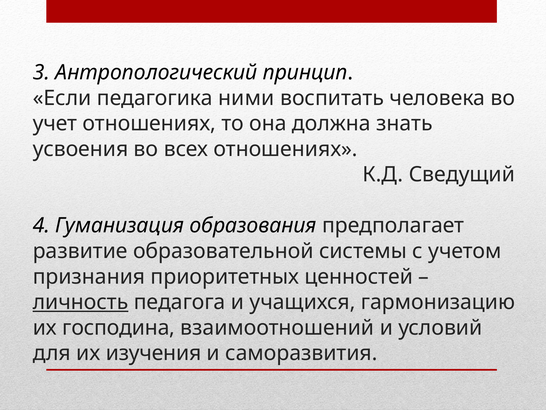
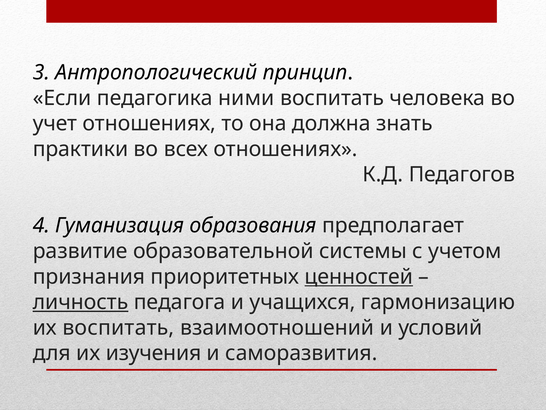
усвоения: усвоения -> практики (81, 149)
Сведущий: Сведущий -> Педагогов (462, 174)
ценностей underline: none -> present (359, 276)
их господина: господина -> воспитать (118, 327)
